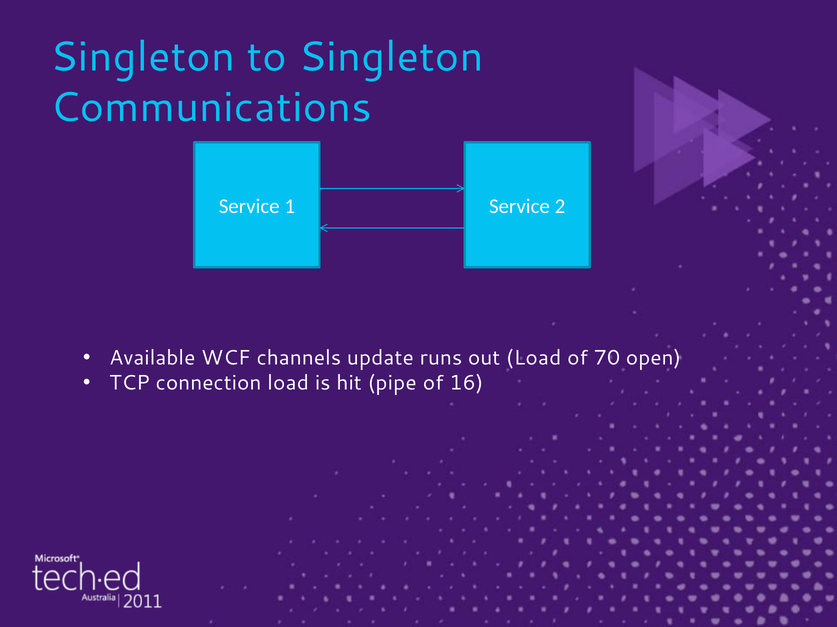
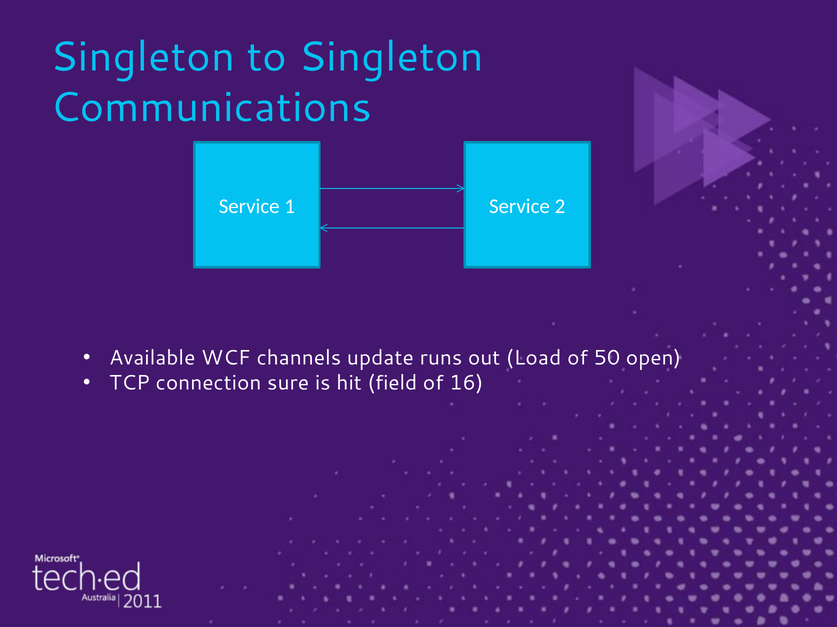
70: 70 -> 50 (607, 358)
connection load: load -> sure (288, 383)
pipe: pipe -> field (392, 383)
